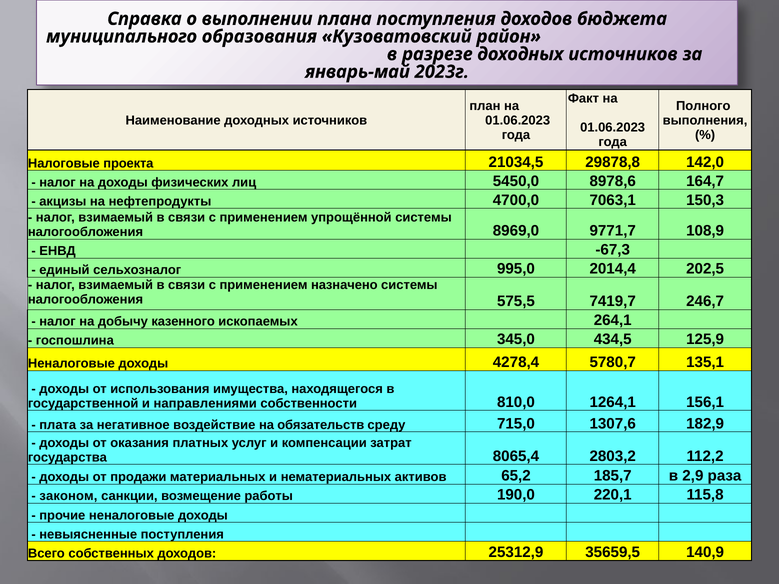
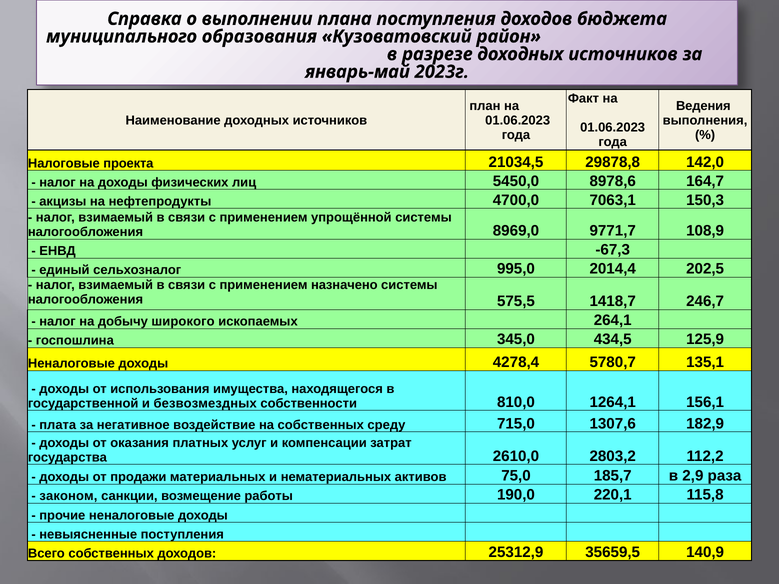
Полного: Полного -> Ведения (703, 106)
7419,7: 7419,7 -> 1418,7 (613, 301)
казенного: казенного -> широкого (183, 322)
направлениями: направлениями -> безвозмездных (205, 404)
на обязательств: обязательств -> собственных (321, 425)
8065,4: 8065,4 -> 2610,0 (516, 456)
65,2: 65,2 -> 75,0 (516, 476)
